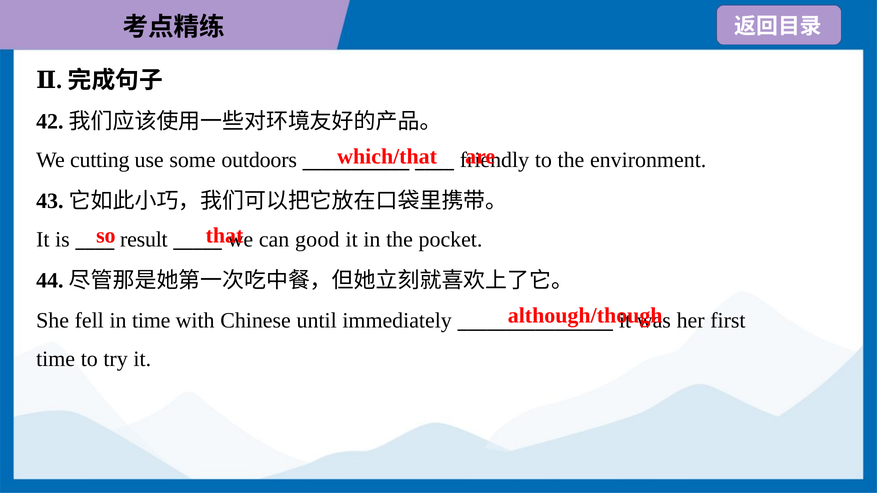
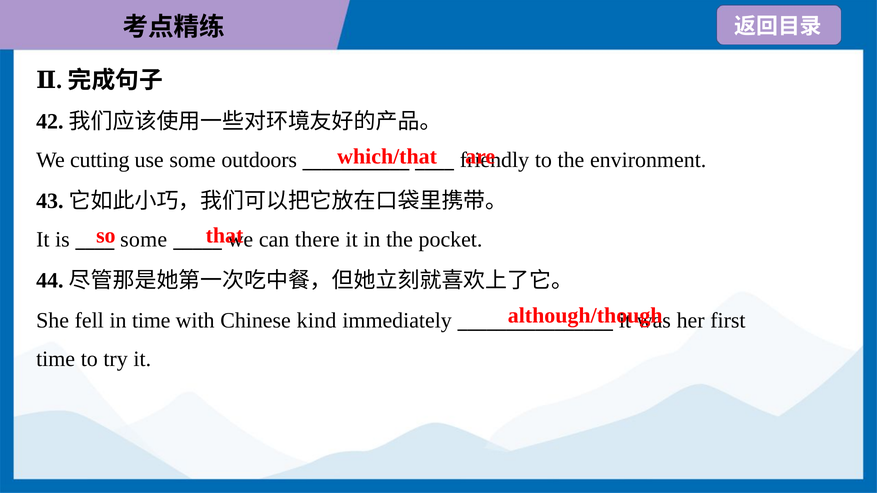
result: result -> some (144, 239)
good: good -> there (317, 239)
until: until -> kind (317, 321)
